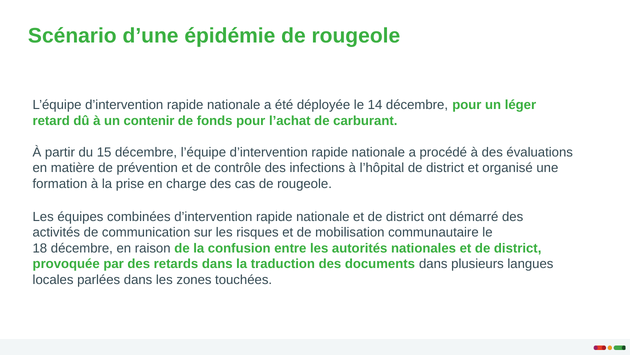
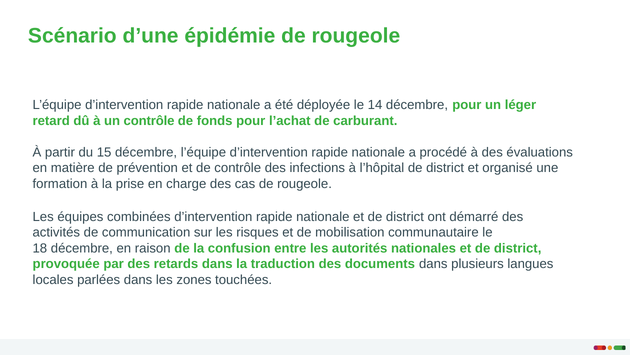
un contenir: contenir -> contrôle (149, 120)
